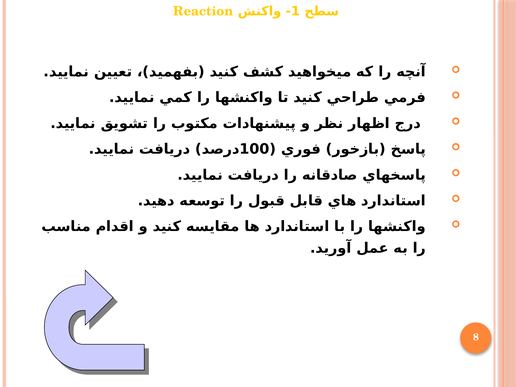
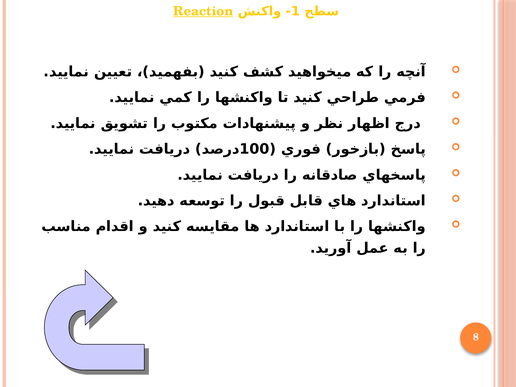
Reaction underline: none -> present (203, 11)
